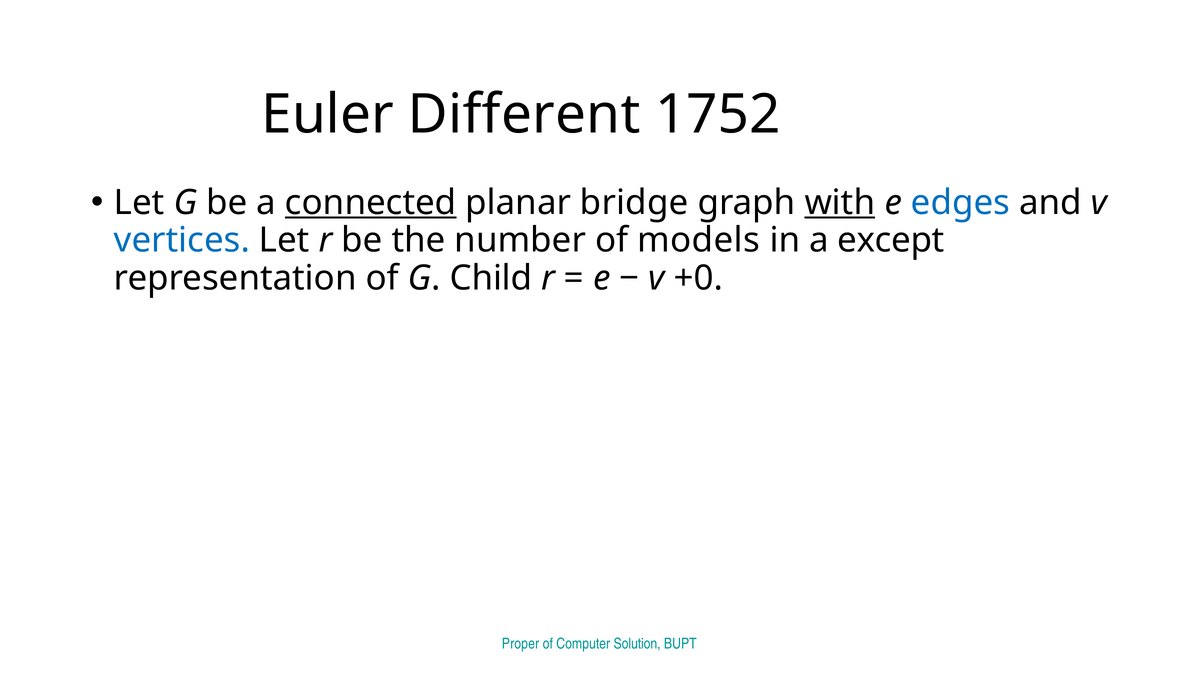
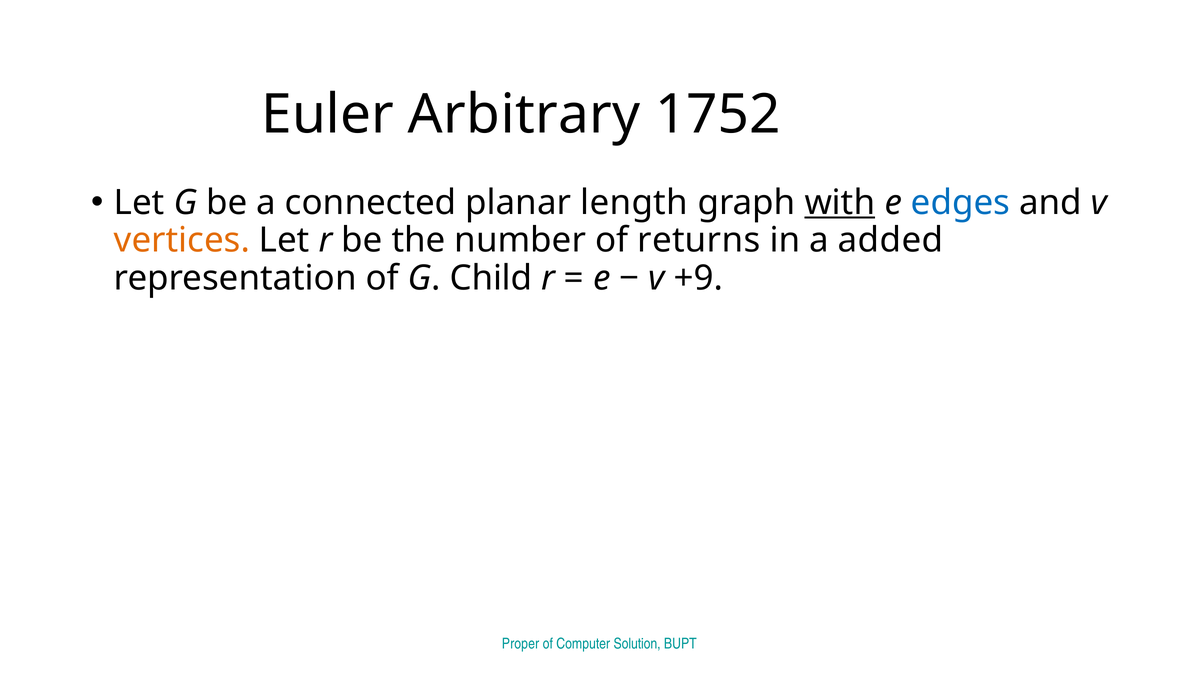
Different: Different -> Arbitrary (524, 115)
connected underline: present -> none (371, 203)
bridge: bridge -> length (634, 203)
vertices colour: blue -> orange (182, 240)
models: models -> returns (699, 240)
except: except -> added (891, 240)
+0: +0 -> +9 (698, 278)
